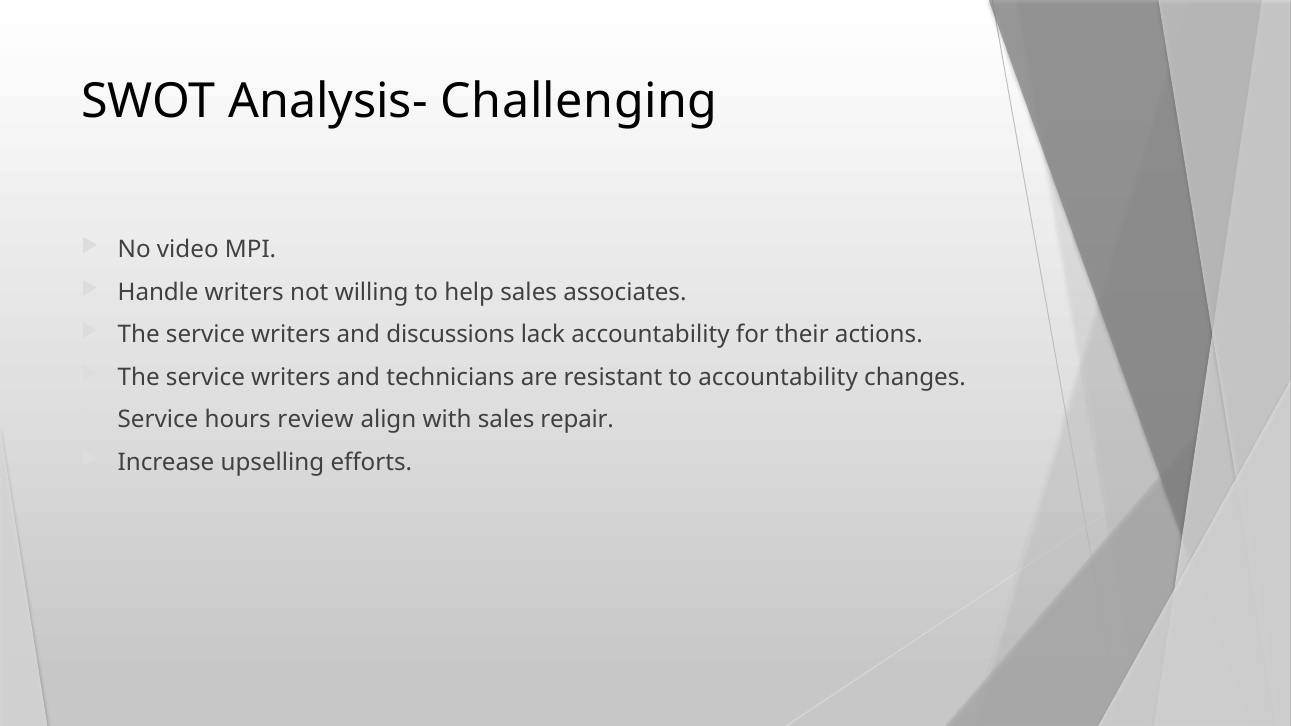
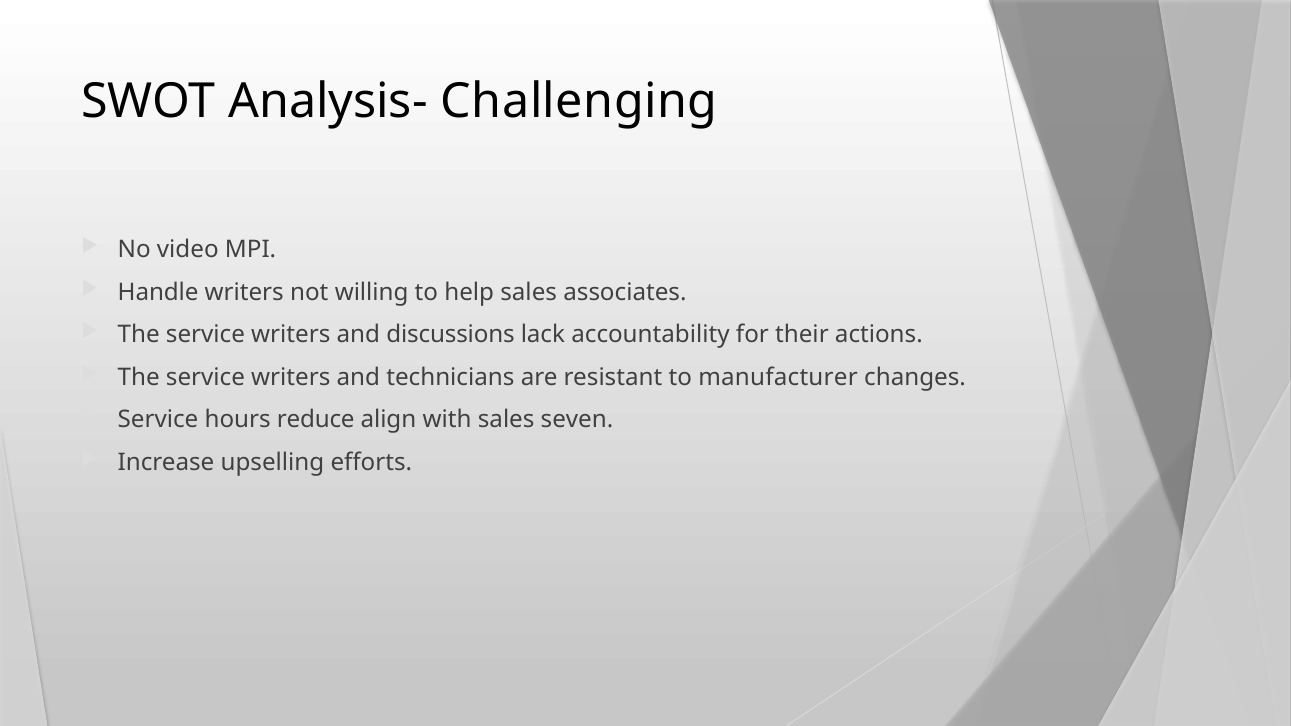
to accountability: accountability -> manufacturer (778, 377)
review: review -> reduce (316, 420)
repair: repair -> seven (577, 420)
